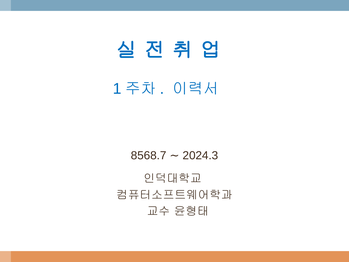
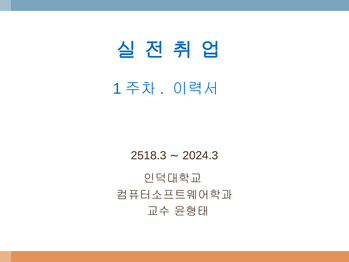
8568.7: 8568.7 -> 2518.3 (149, 155)
